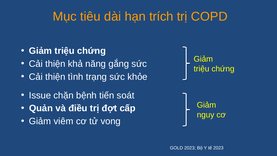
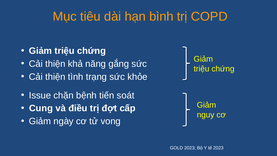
trích: trích -> bình (161, 16)
Quản: Quản -> Cung (41, 108)
viêm: viêm -> ngày (64, 121)
